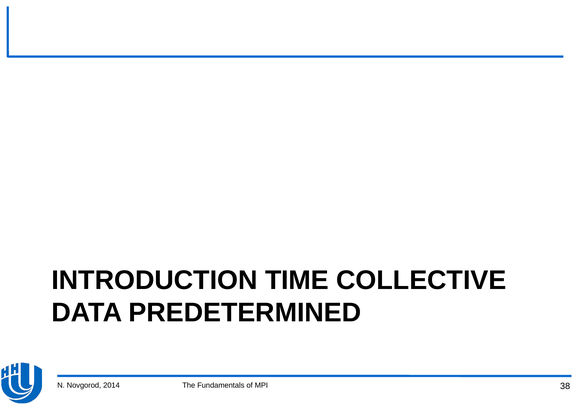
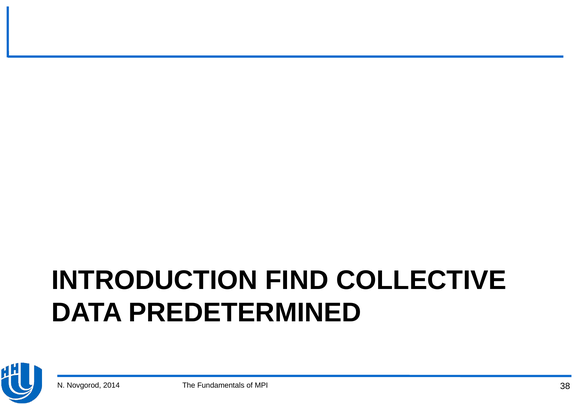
TIME: TIME -> FIND (297, 280)
